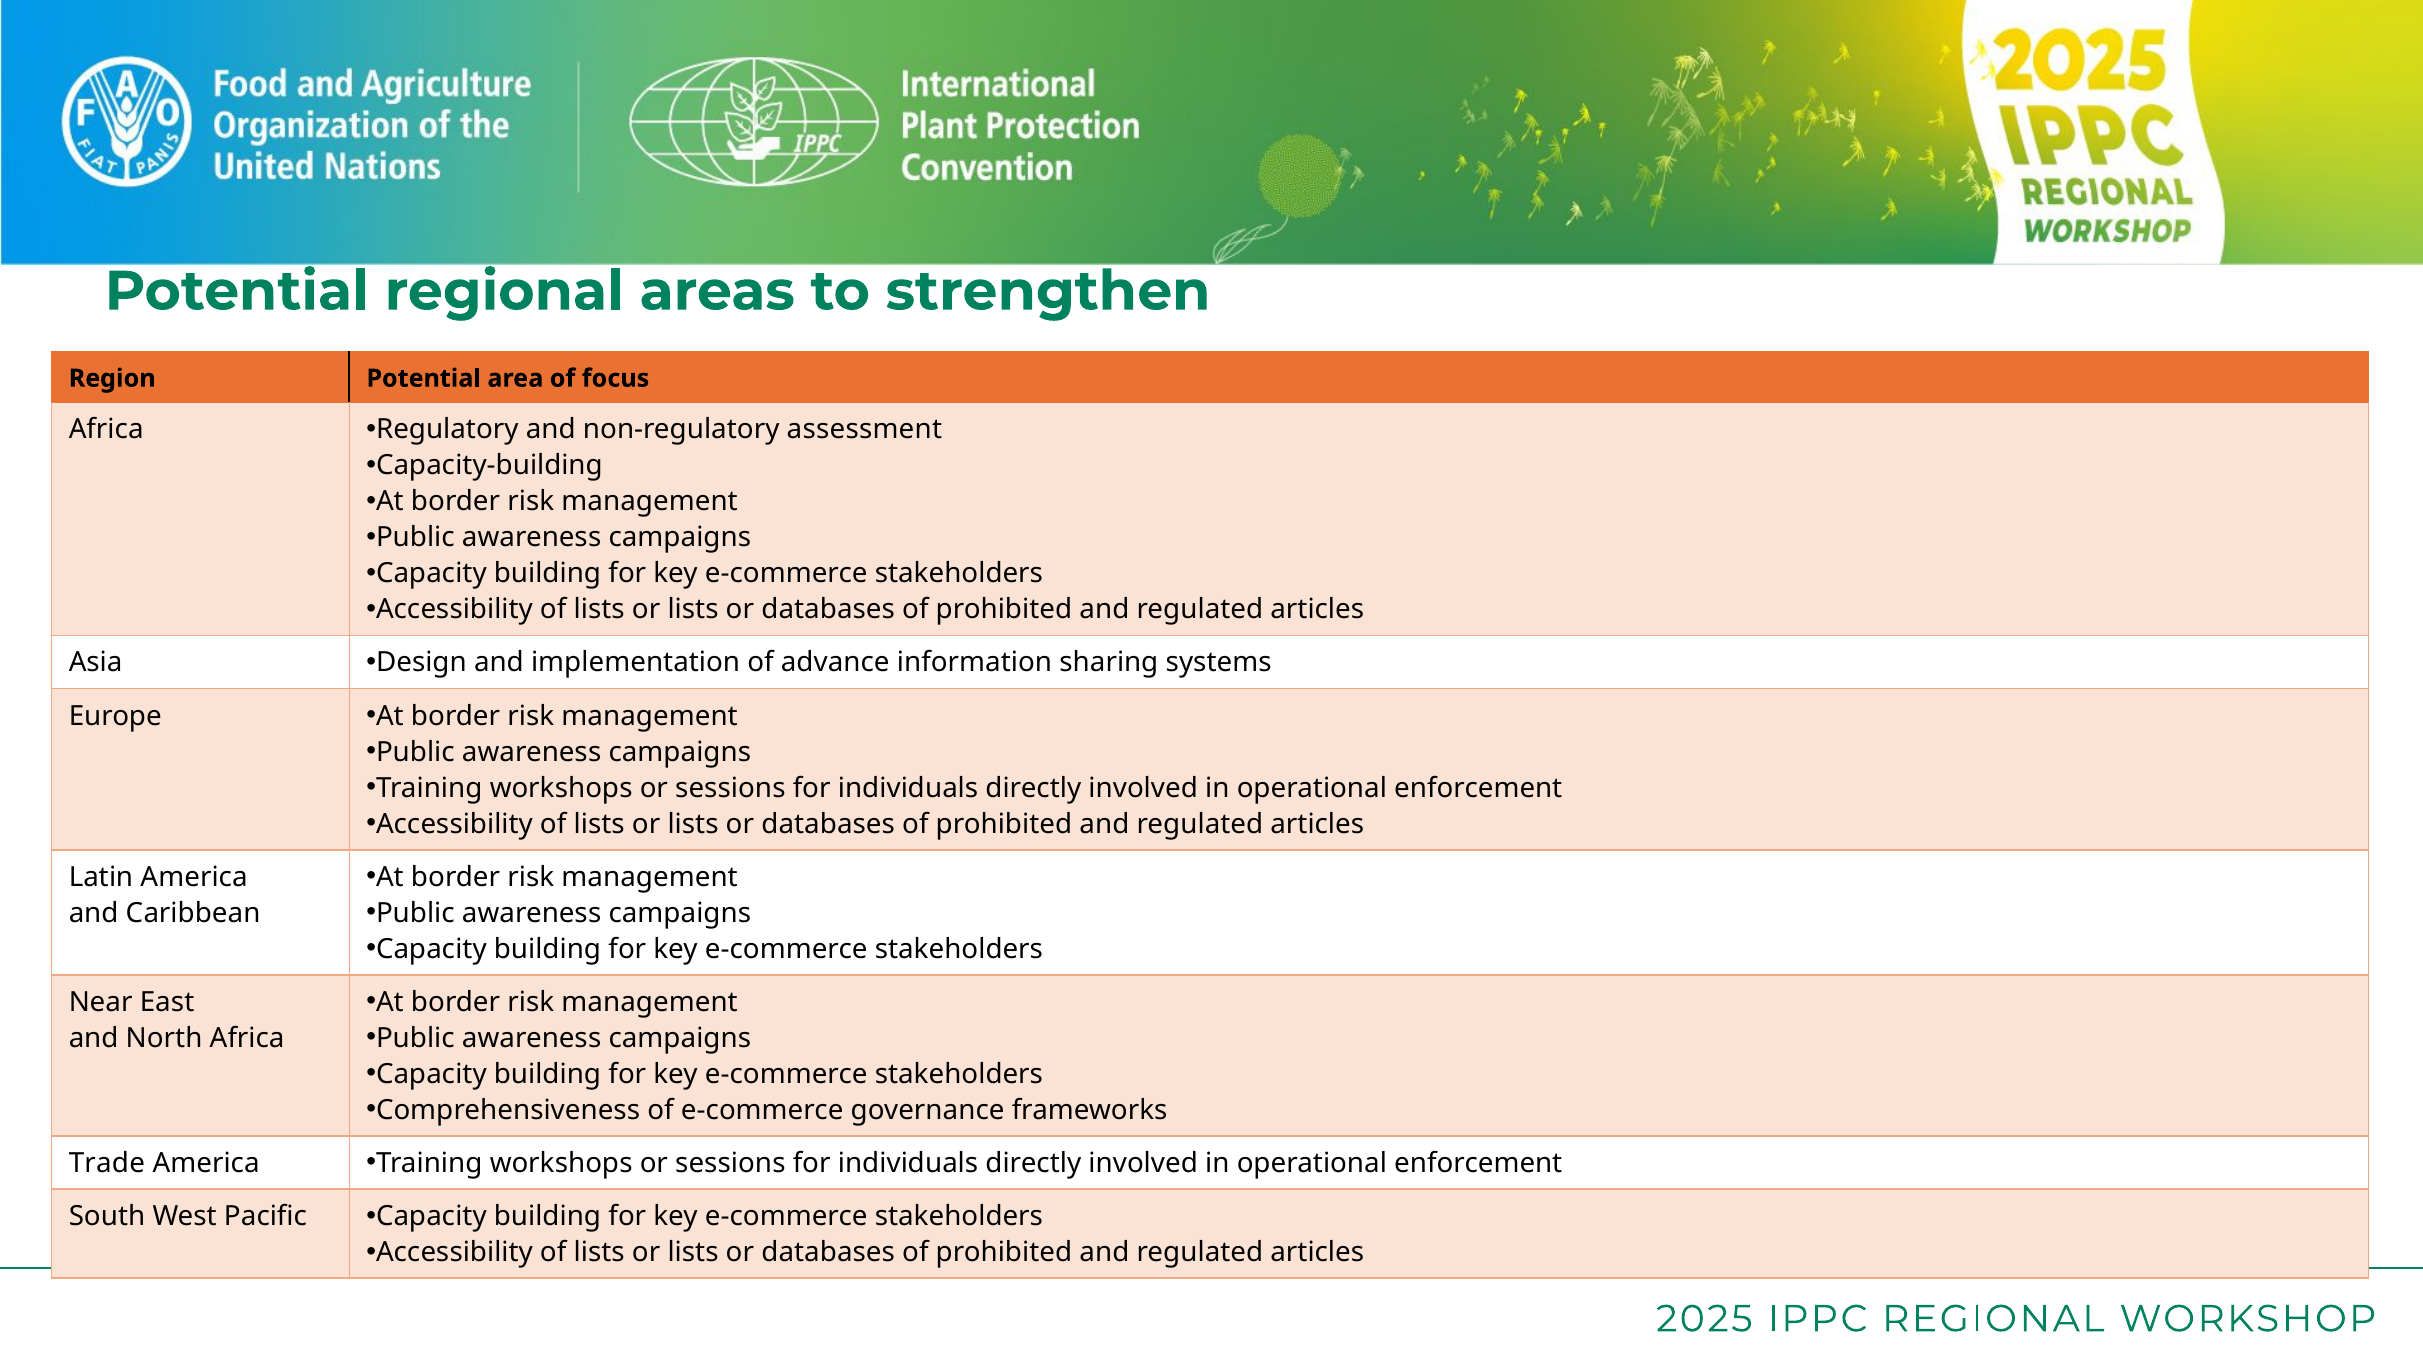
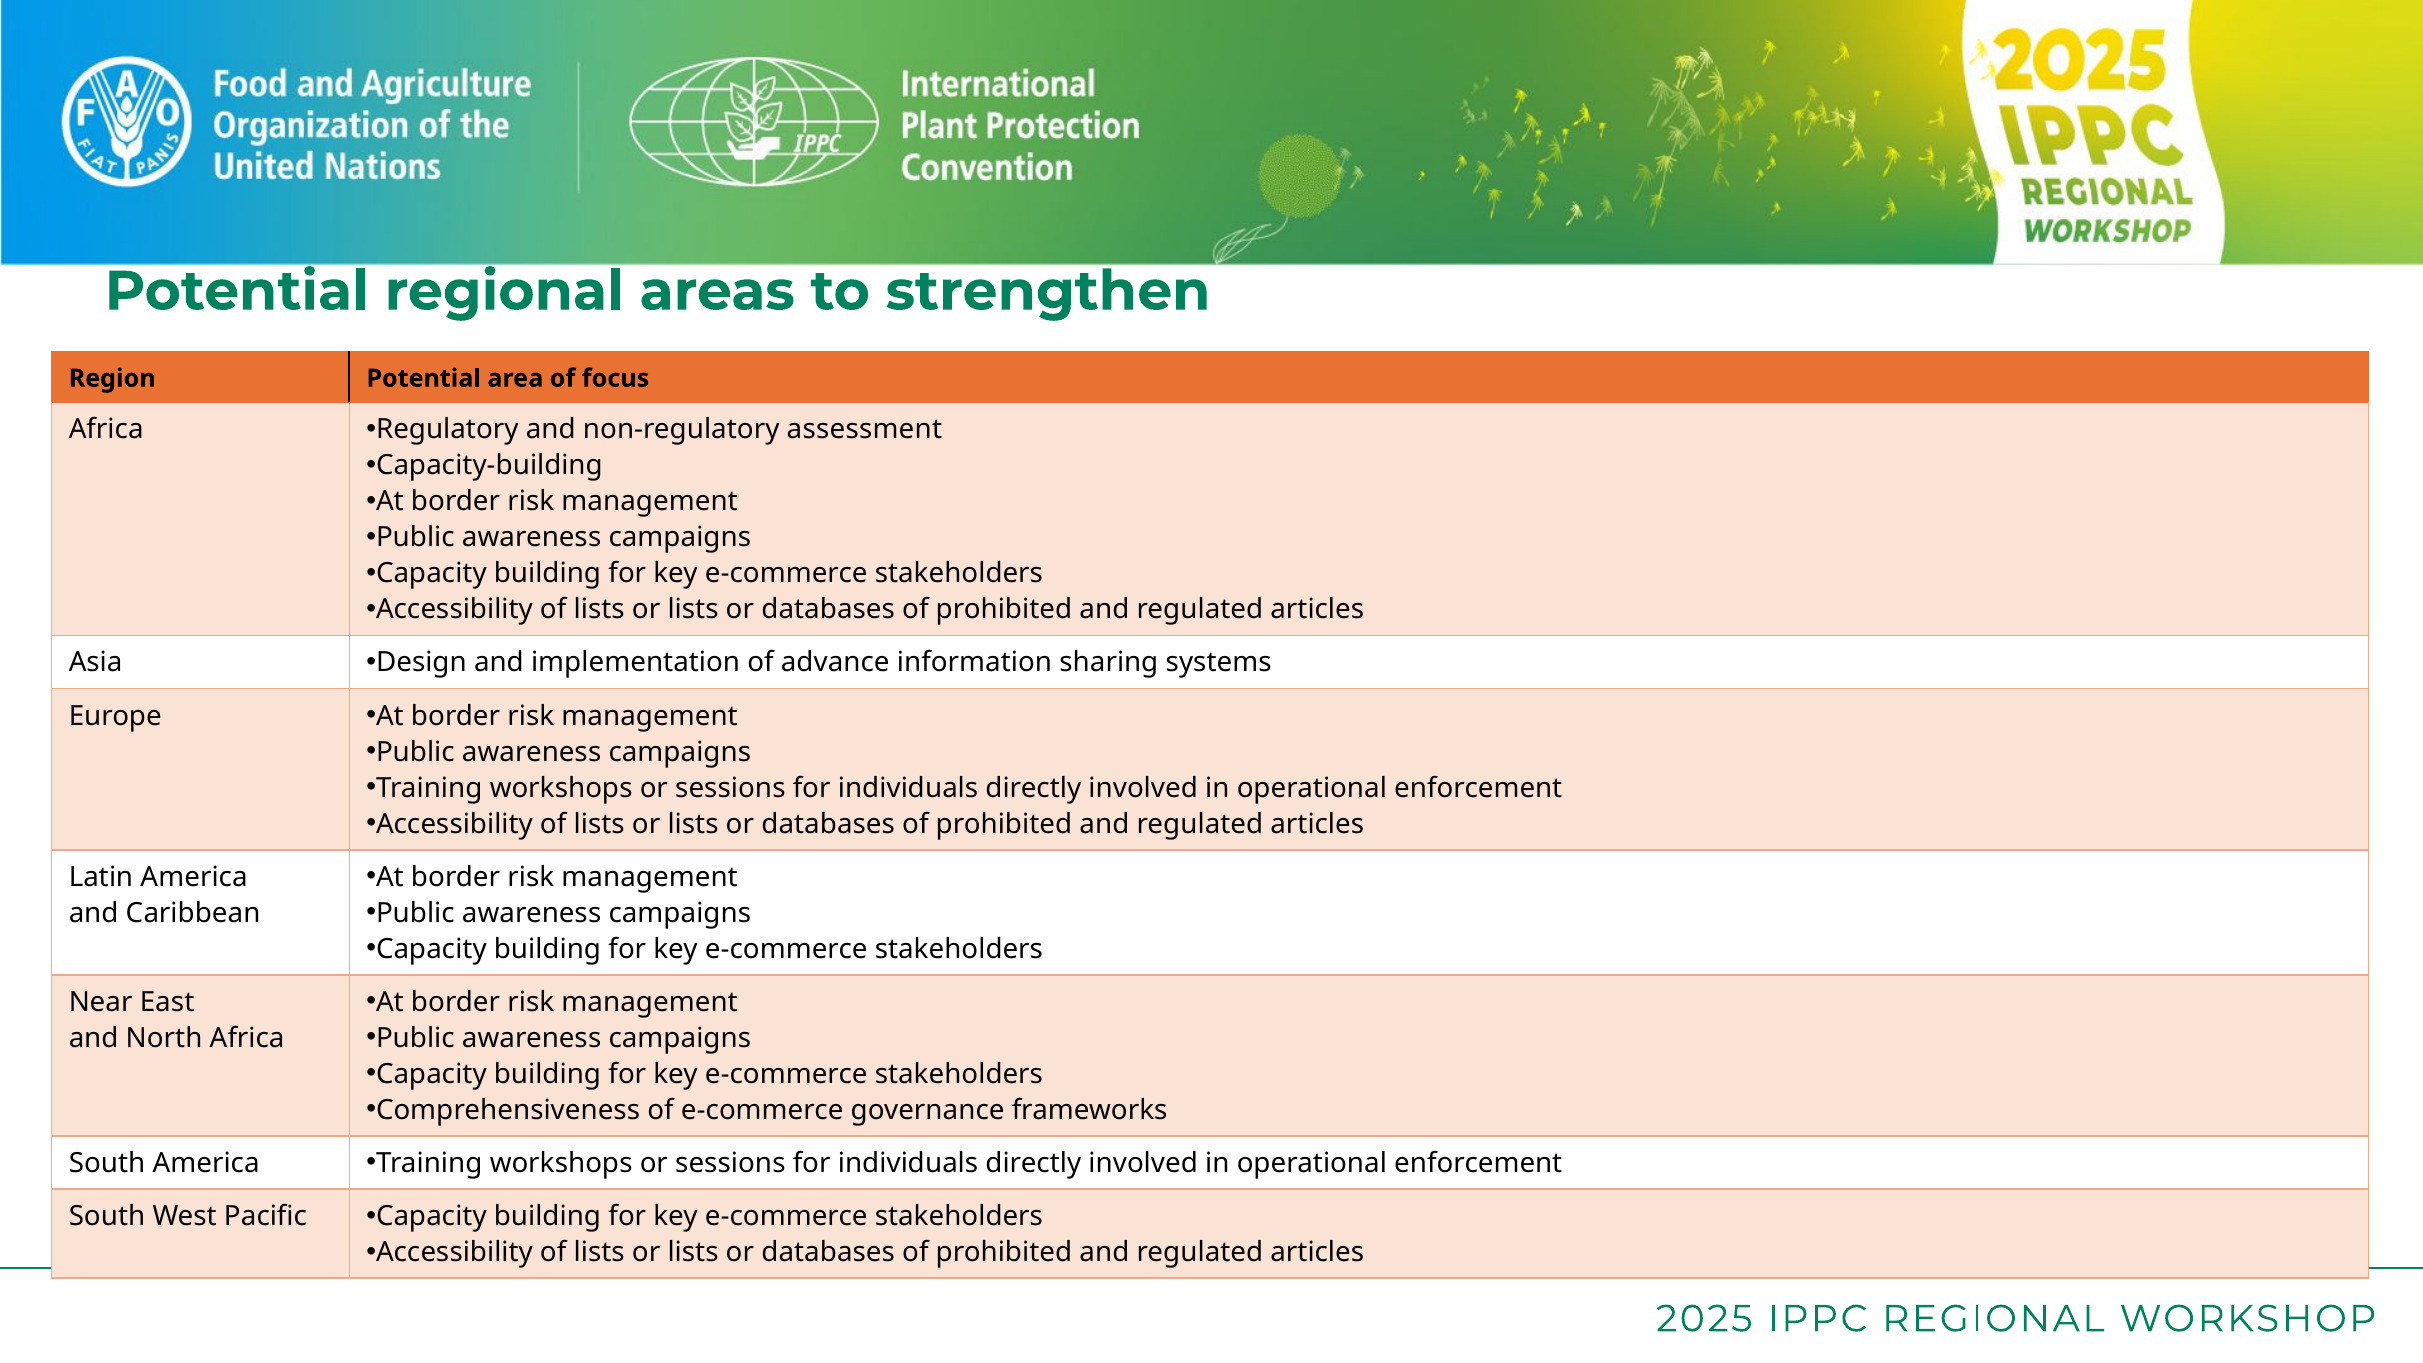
Trade: Trade -> South (107, 1163)
